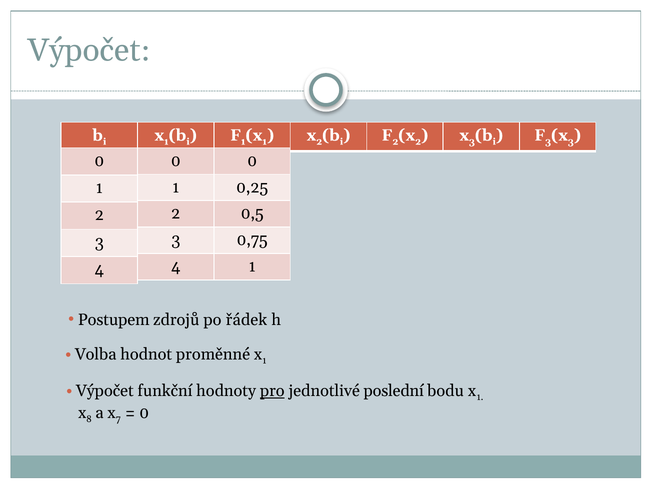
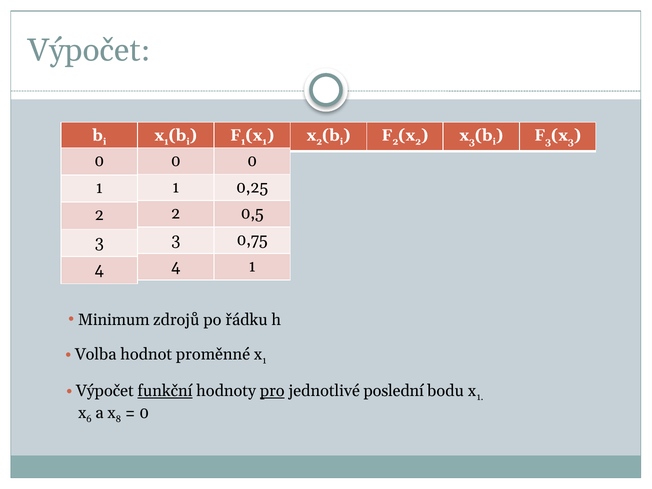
Postupem: Postupem -> Minimum (114, 320)
řádek: řádek -> řádku (247, 320)
funkční underline: none -> present (165, 391)
8: 8 -> 6 (89, 419)
7: 7 -> 8 (118, 419)
